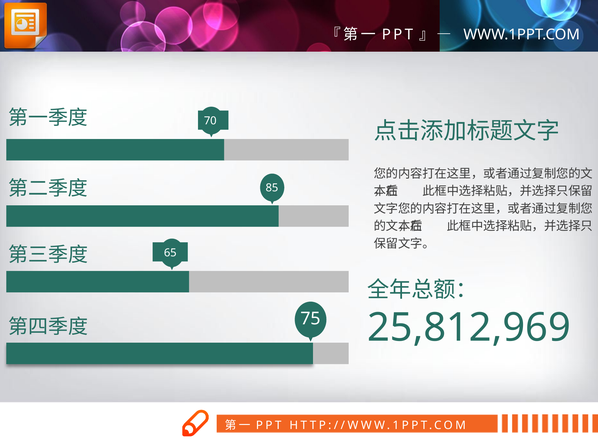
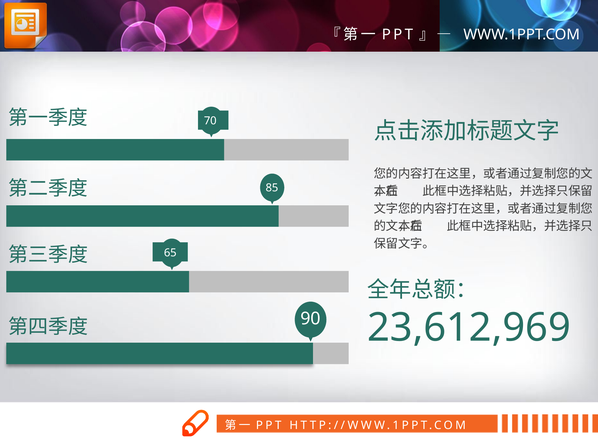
25,812,969: 25,812,969 -> 23,612,969 (469, 328)
75: 75 -> 90 (310, 319)
